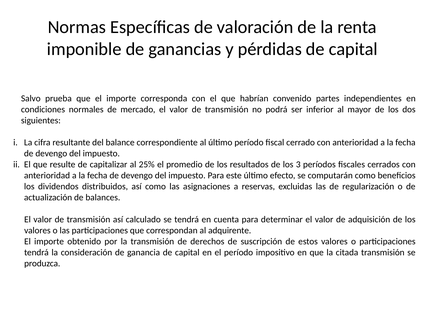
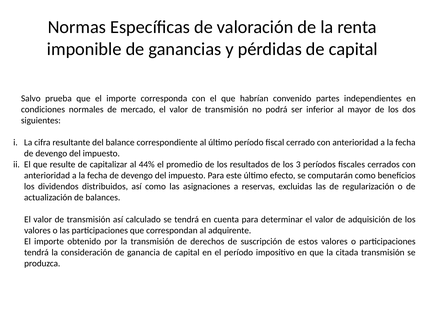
25%: 25% -> 44% (147, 164)
